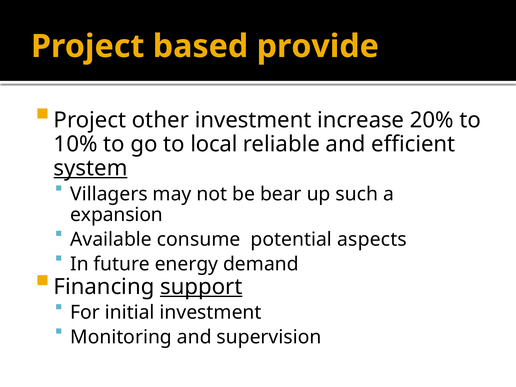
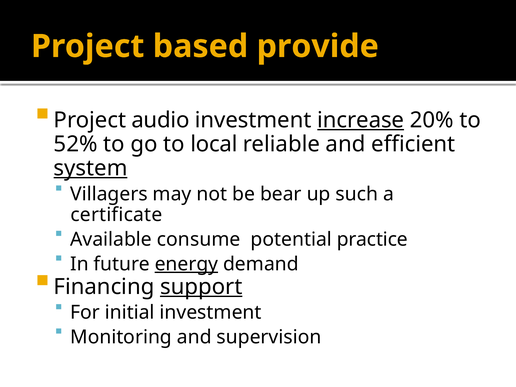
other: other -> audio (160, 120)
increase underline: none -> present (361, 120)
10%: 10% -> 52% (76, 144)
expansion: expansion -> certificate (116, 215)
aspects: aspects -> practice (372, 239)
energy underline: none -> present (186, 264)
